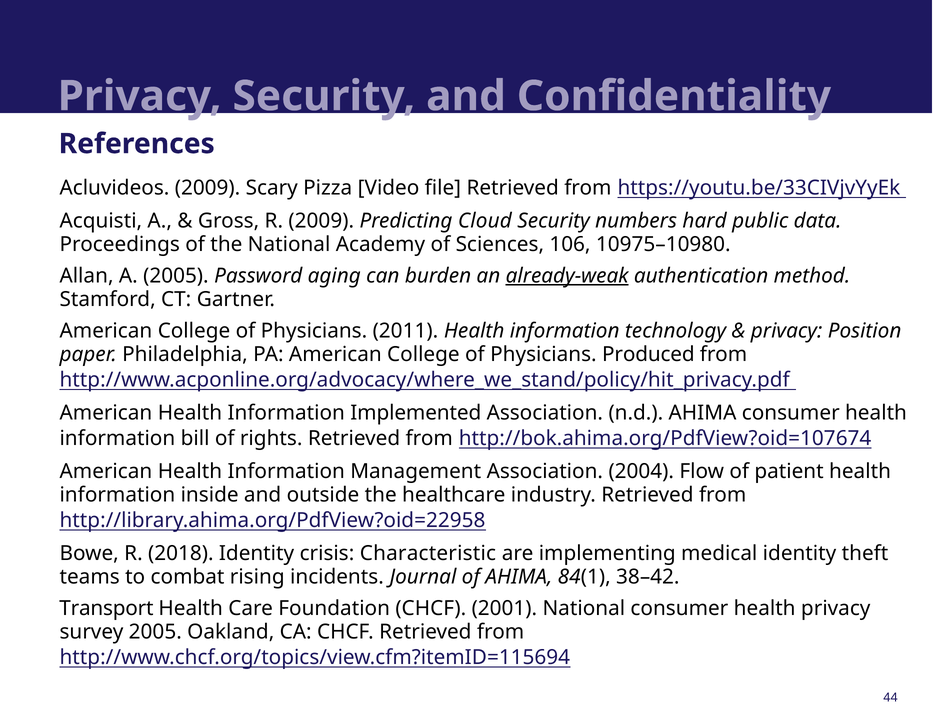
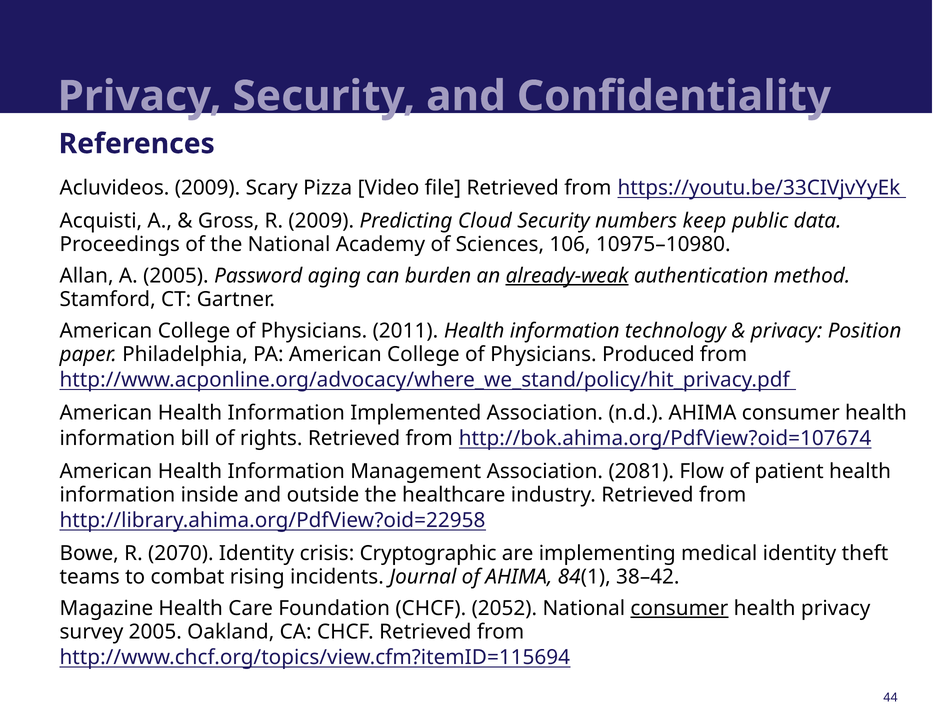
hard: hard -> keep (704, 221)
2004: 2004 -> 2081 (641, 471)
2018: 2018 -> 2070 (181, 553)
Characteristic: Characteristic -> Cryptographic (428, 553)
Transport: Transport -> Magazine (106, 608)
2001: 2001 -> 2052 (504, 608)
consumer underline: none -> present (679, 608)
